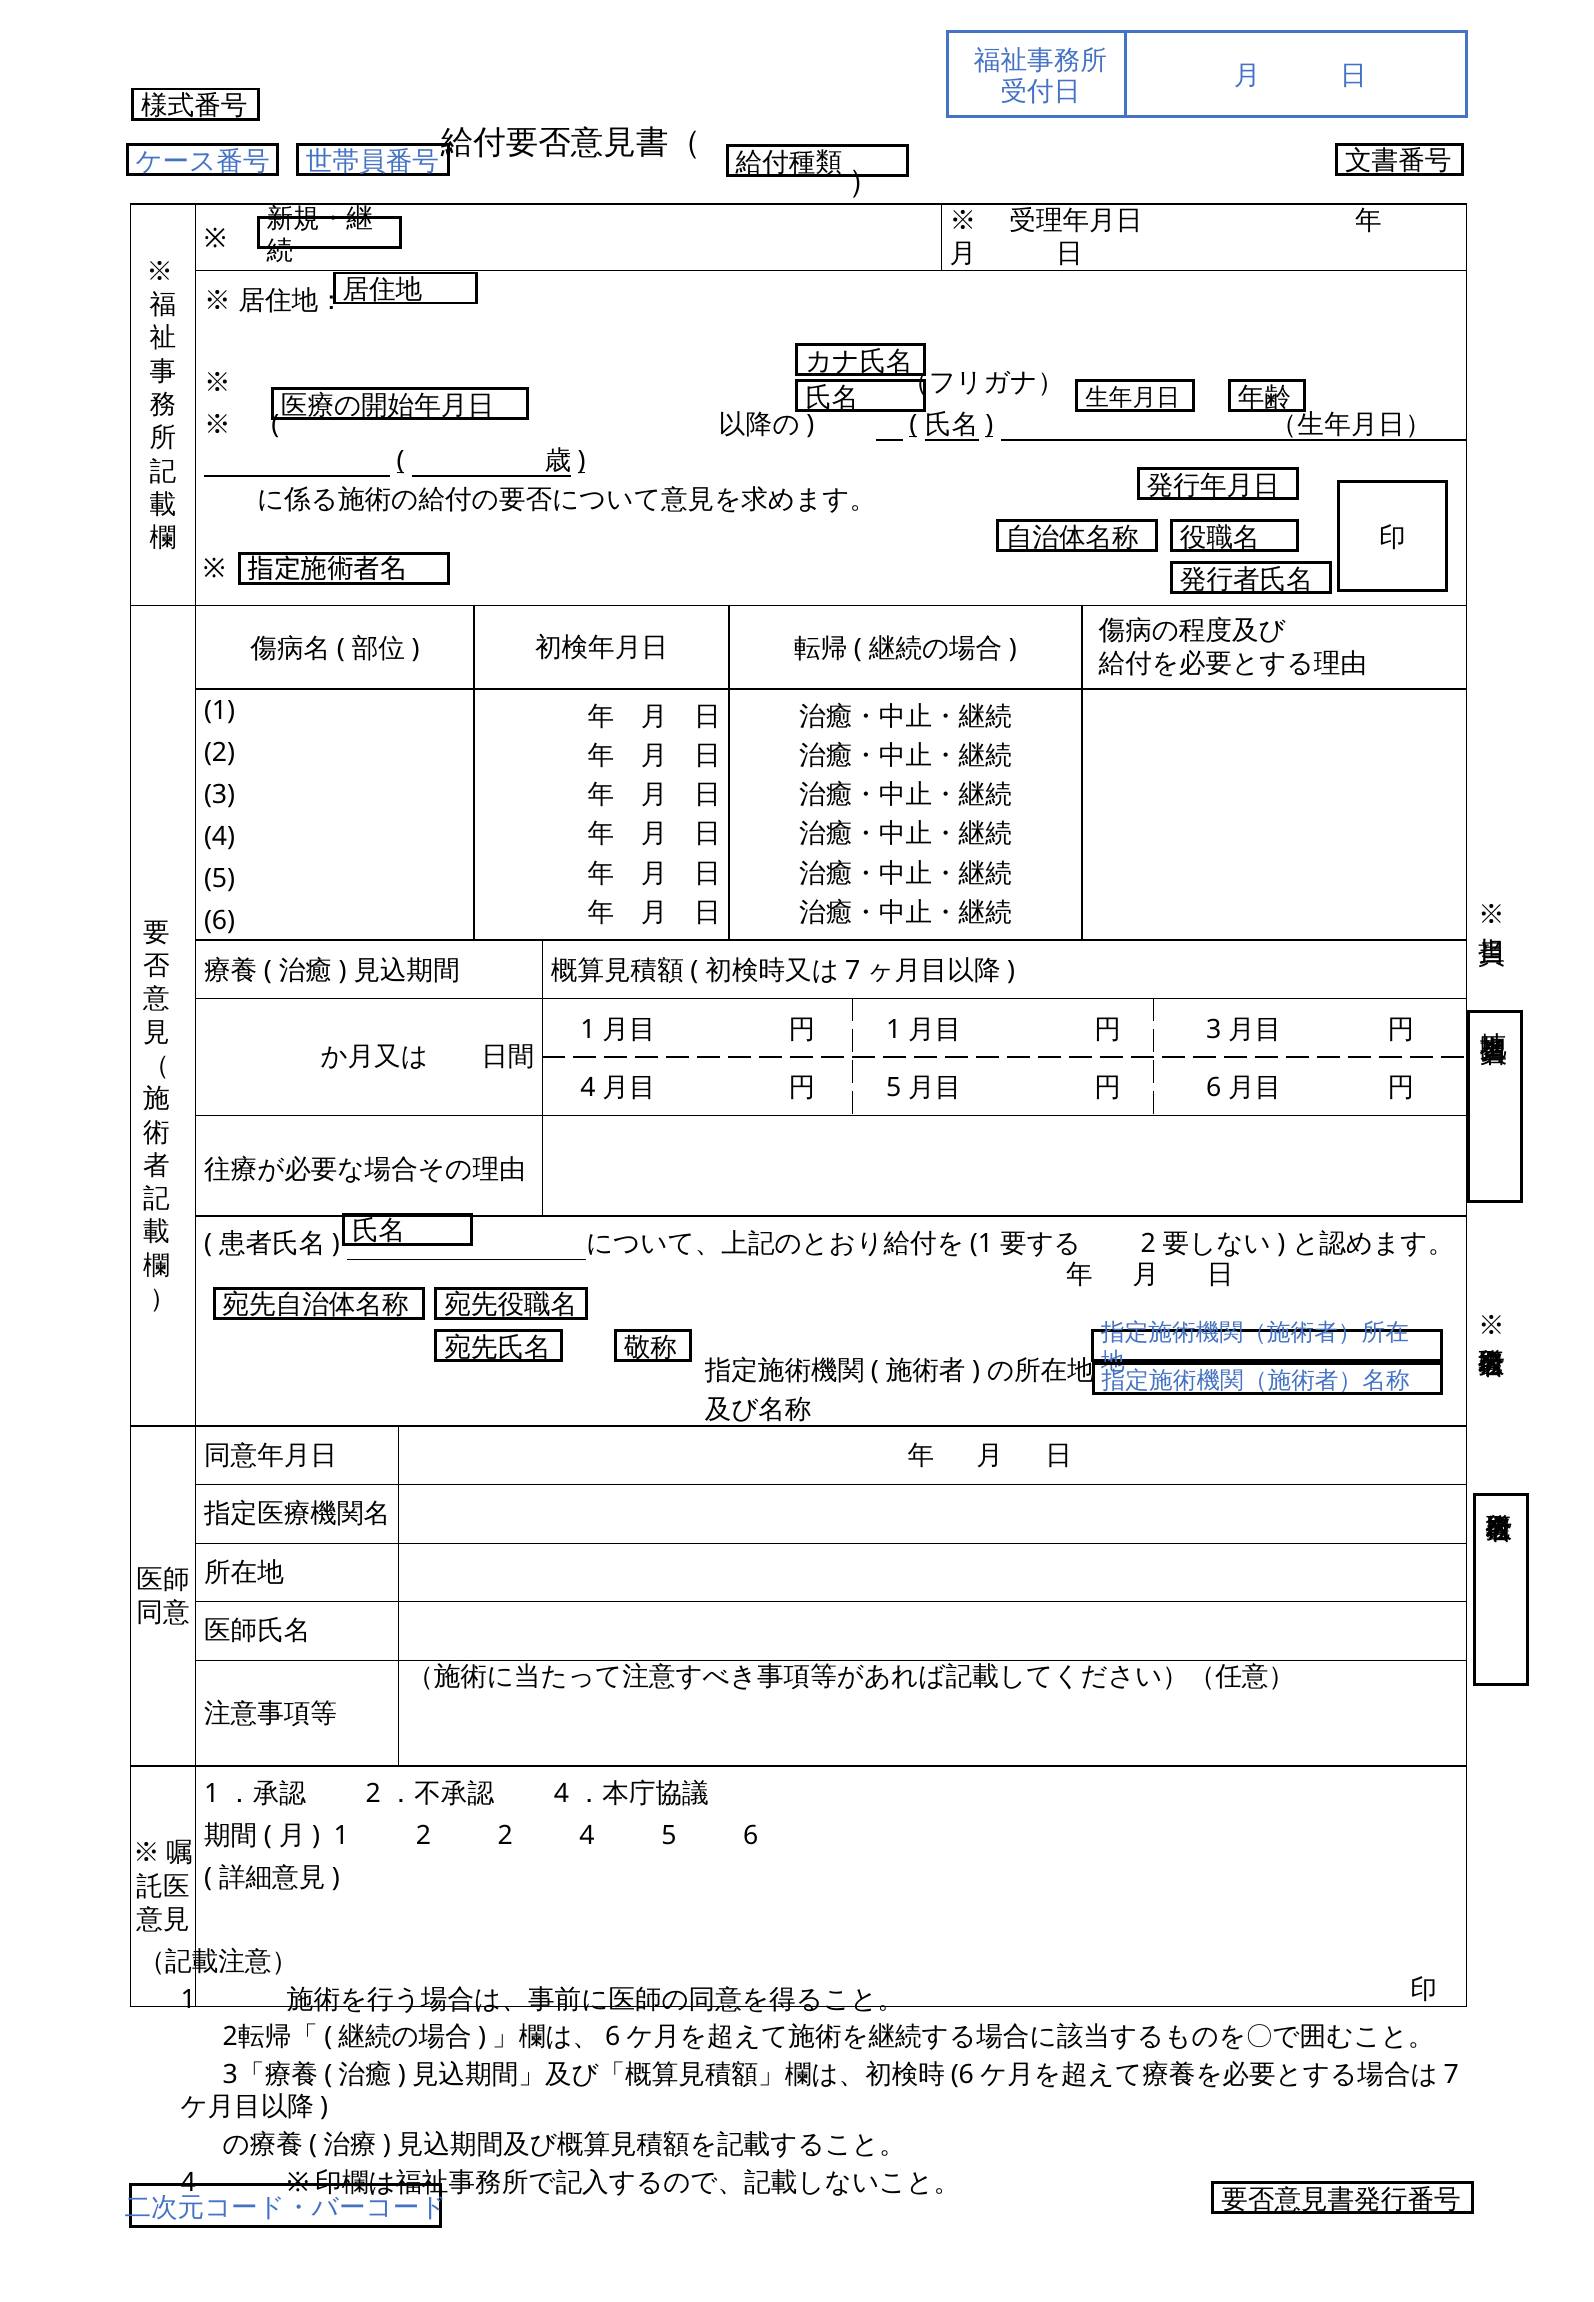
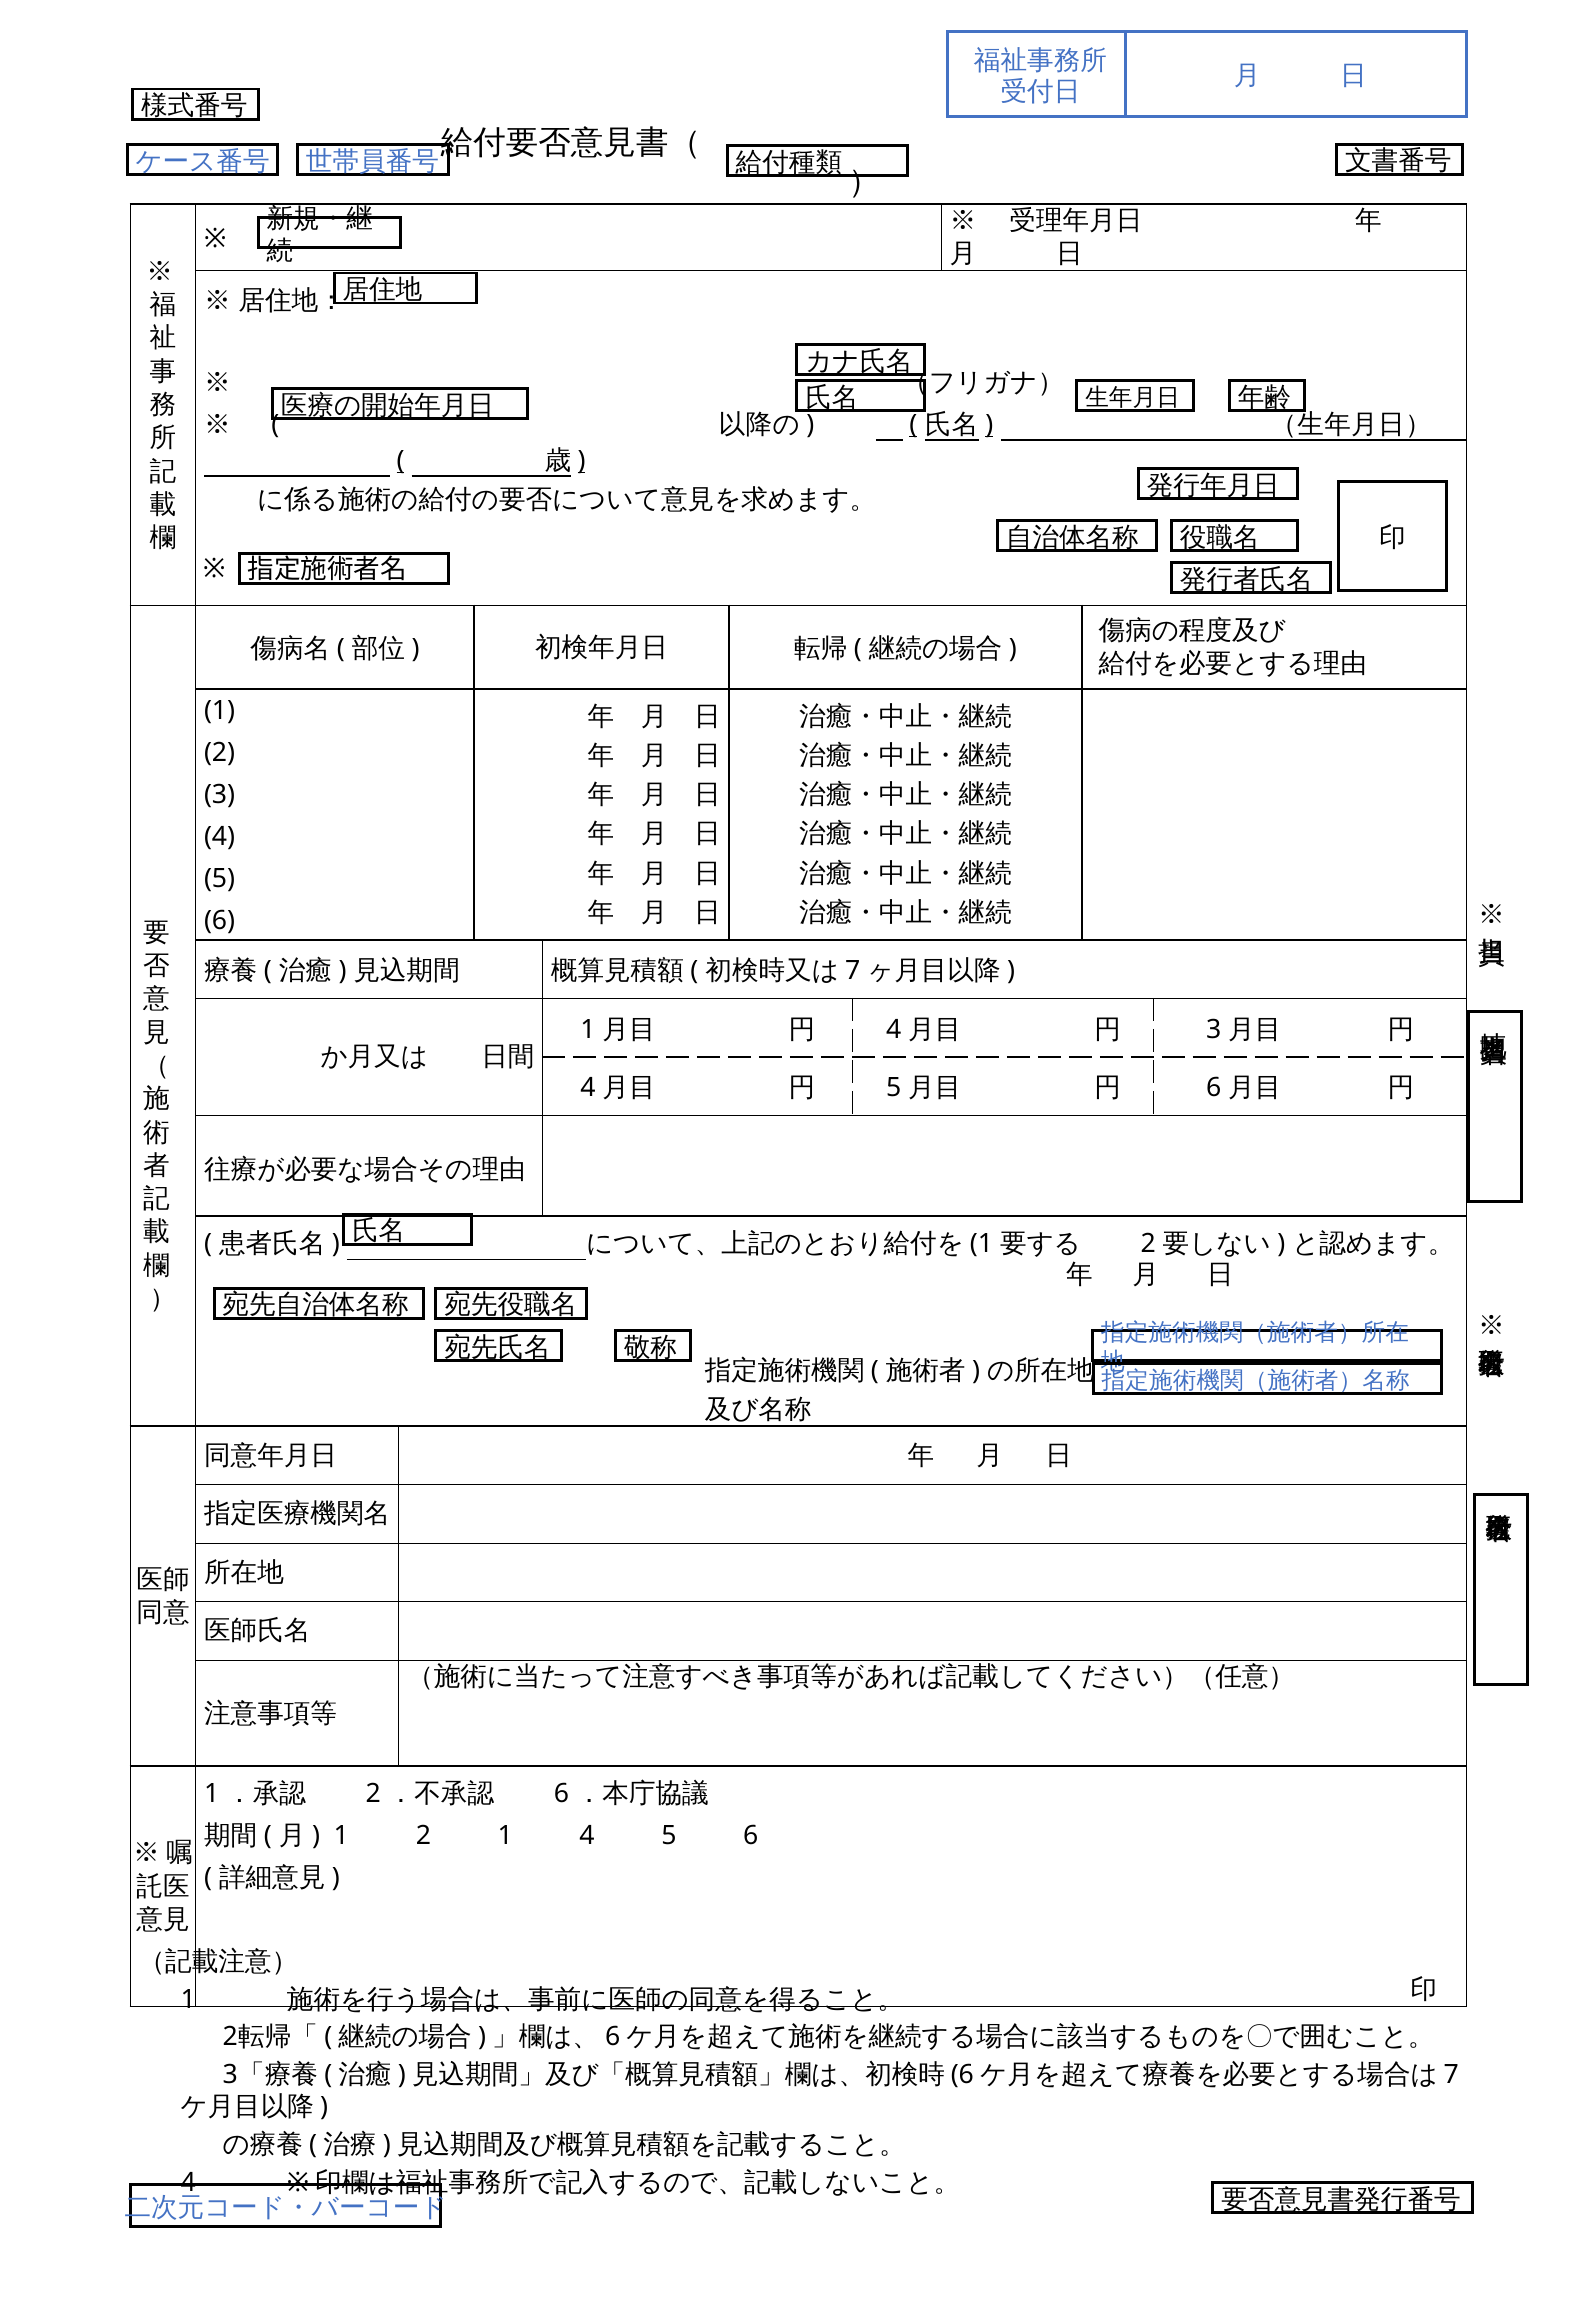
1: 1 -> 4 (894, 1030)
4: 4 -> 6 (561, 1794)
2 2: 2 -> 1 (505, 1836)
